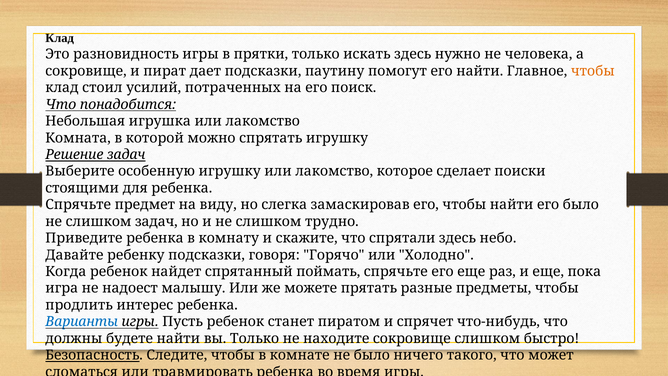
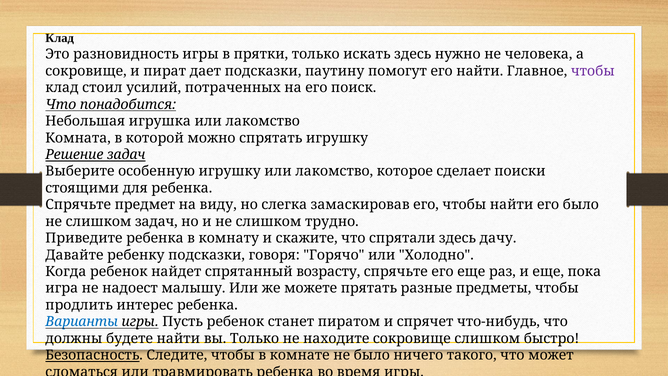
чтобы colour: orange -> purple (593, 71)
небо: небо -> дачу (498, 238)
поймать: поймать -> возрасту (328, 271)
